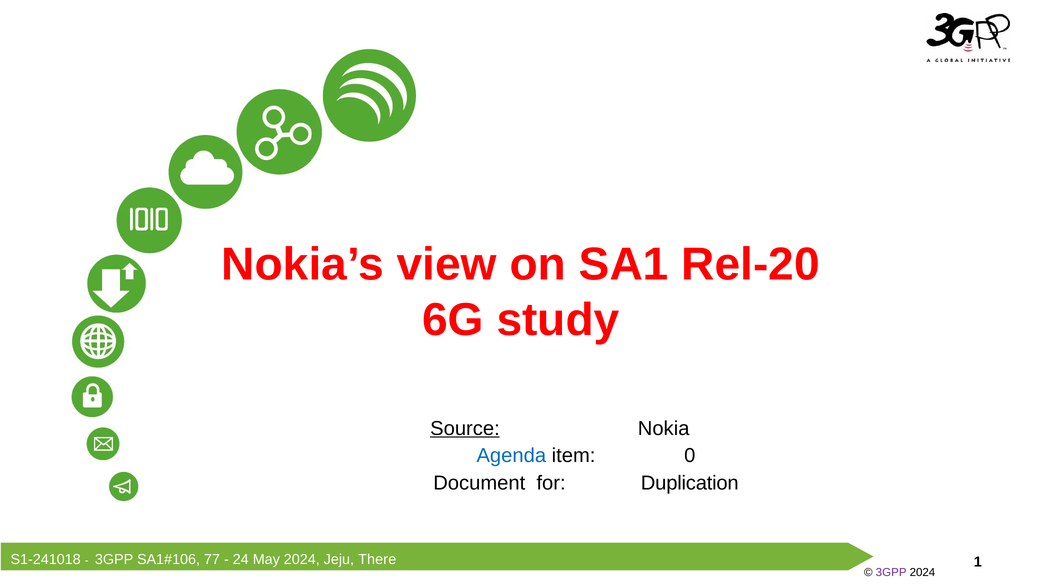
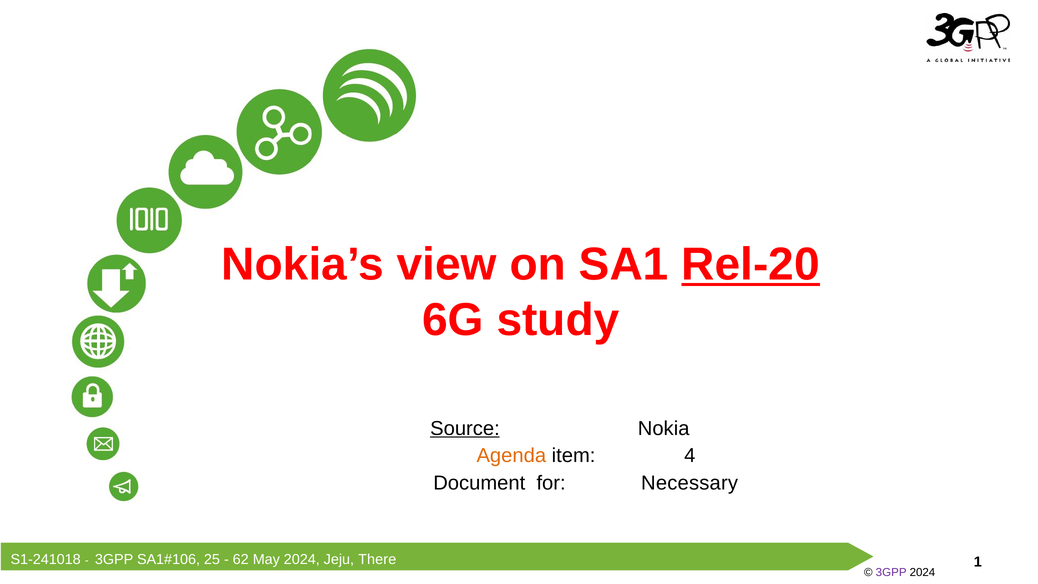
Rel-20 underline: none -> present (751, 265)
Agenda colour: blue -> orange (511, 456)
0: 0 -> 4 (690, 456)
Duplication: Duplication -> Necessary (690, 483)
77: 77 -> 25 (212, 559)
24: 24 -> 62 (241, 559)
